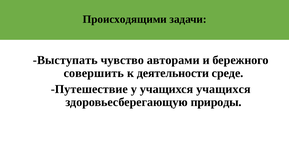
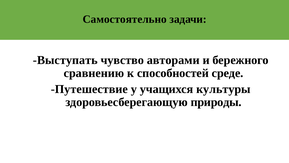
Происходящими: Происходящими -> Самостоятельно (125, 19)
совершить: совершить -> сравнению (94, 73)
деятельности: деятельности -> способностей (173, 73)
учащихся учащихся: учащихся -> культуры (223, 89)
